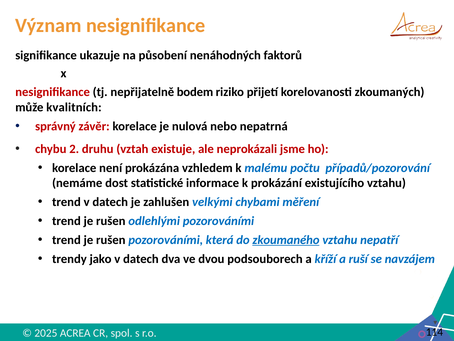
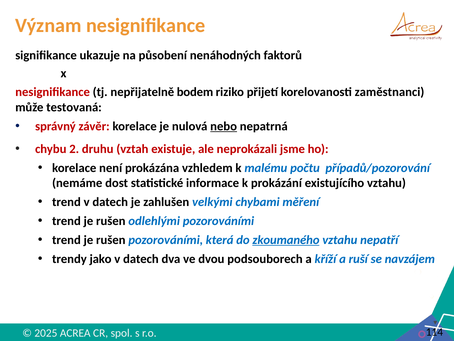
zkoumaných: zkoumaných -> zaměstnanci (390, 92)
kvalitních: kvalitních -> testovaná (74, 107)
nebo underline: none -> present (224, 126)
